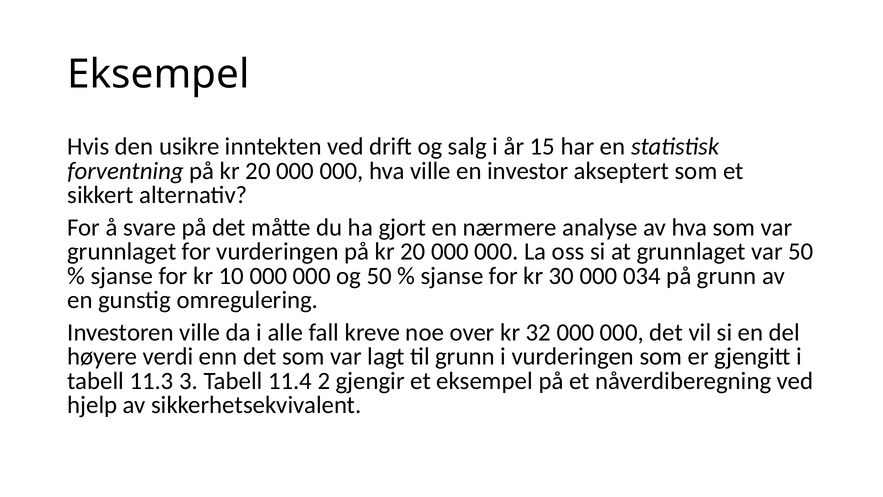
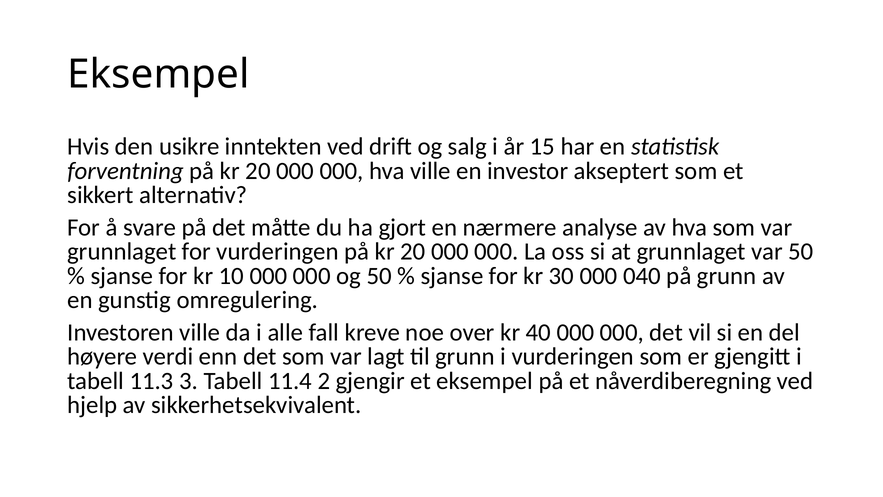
034: 034 -> 040 (642, 276)
32: 32 -> 40 (538, 332)
